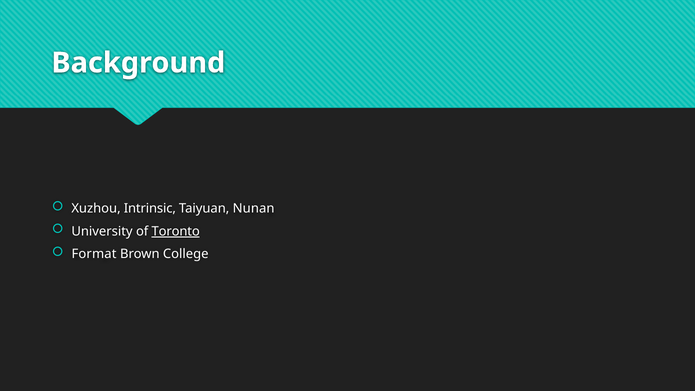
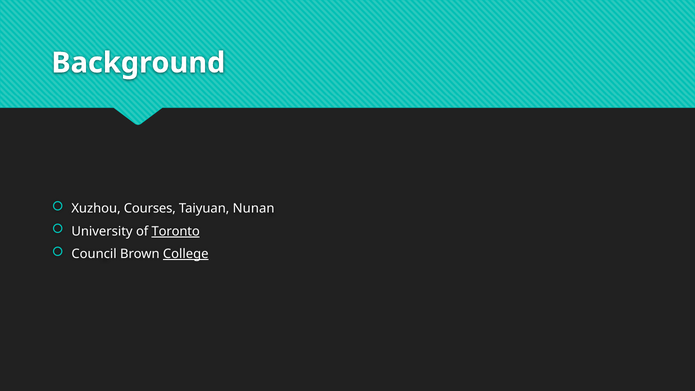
Intrinsic: Intrinsic -> Courses (150, 209)
Format: Format -> Council (94, 254)
College underline: none -> present (186, 254)
